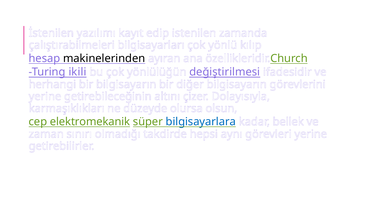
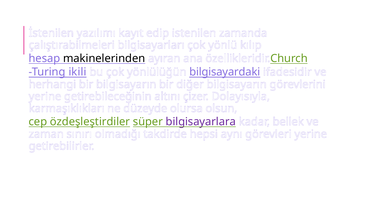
değiştirilmesi: değiştirilmesi -> bilgisayardaki (225, 72)
elektromekanik: elektromekanik -> özdeşleştirdiler (90, 122)
bilgisayarlara colour: blue -> purple (201, 122)
